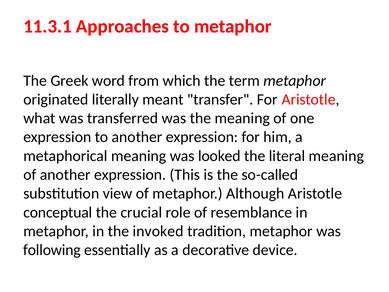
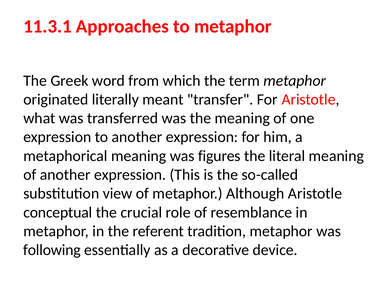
looked: looked -> figures (219, 156)
invoked: invoked -> referent (158, 231)
